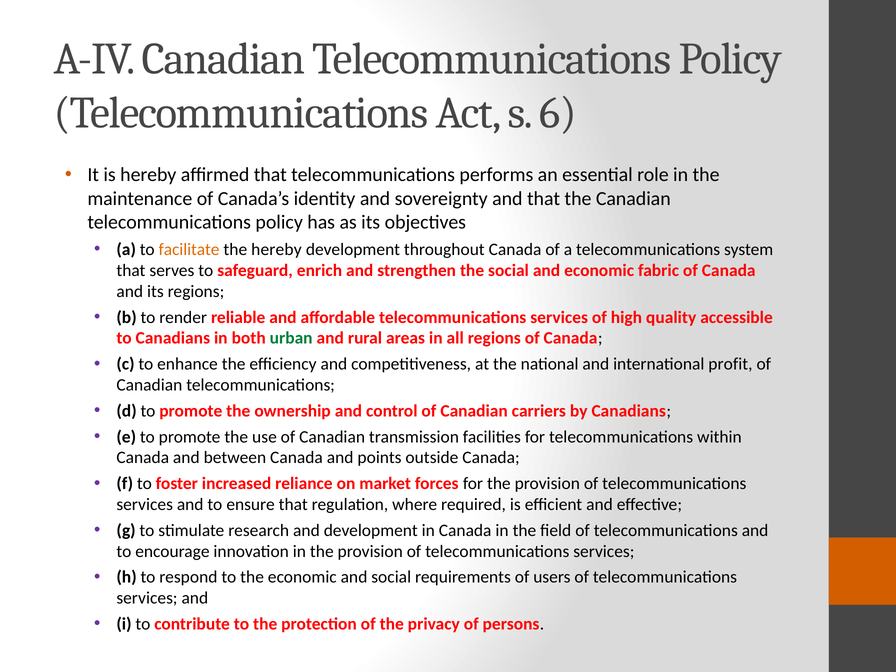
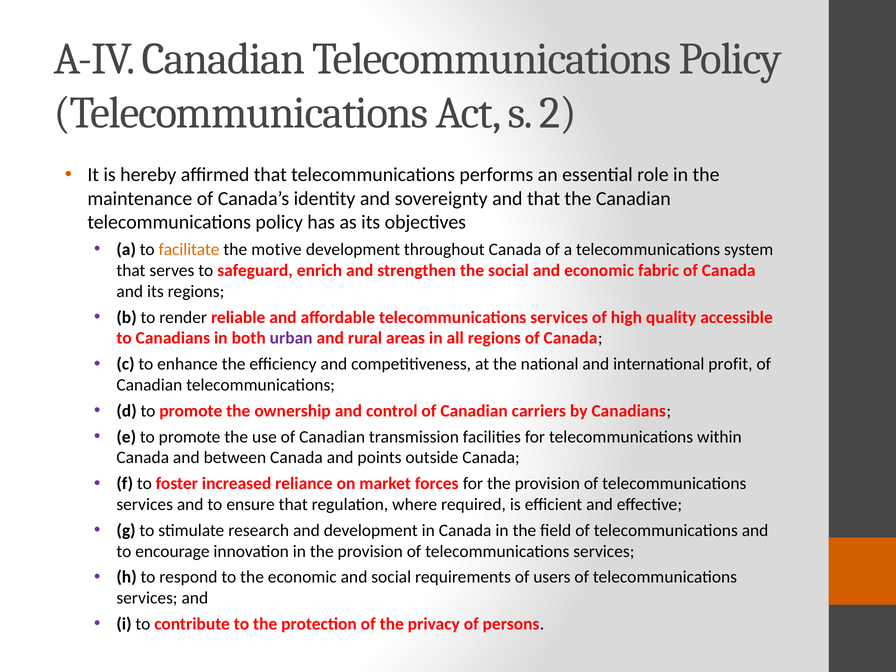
6: 6 -> 2 (558, 113)
the hereby: hereby -> motive (276, 250)
urban colour: green -> purple (291, 338)
